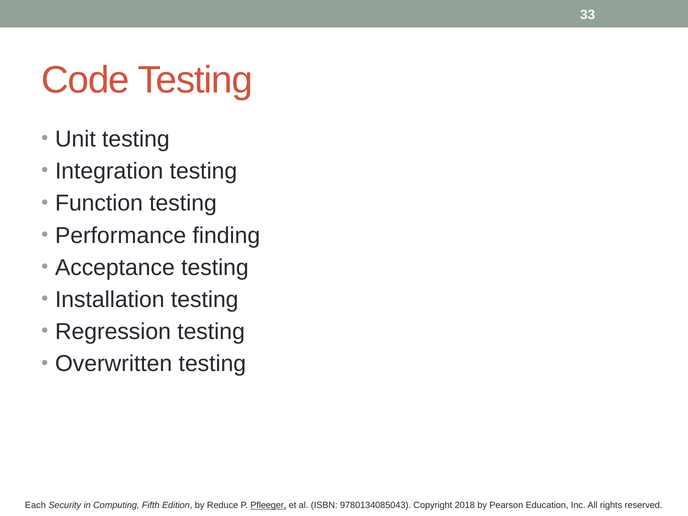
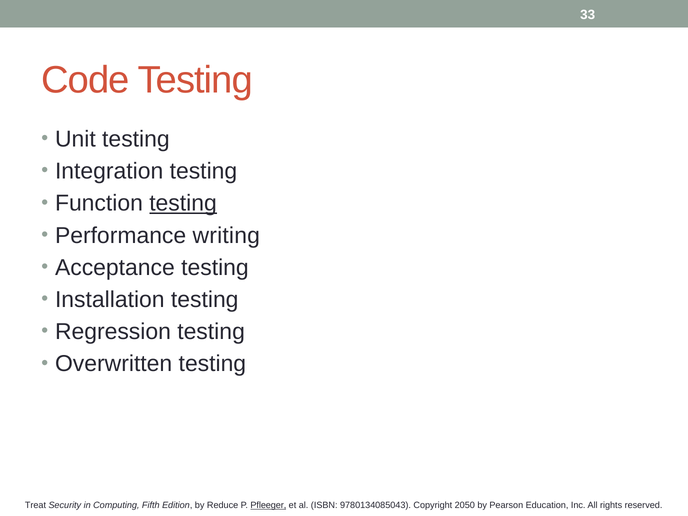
testing underline: none -> present (183, 203)
finding: finding -> writing (226, 236)
Each: Each -> Treat (35, 505)
2018: 2018 -> 2050 (465, 505)
